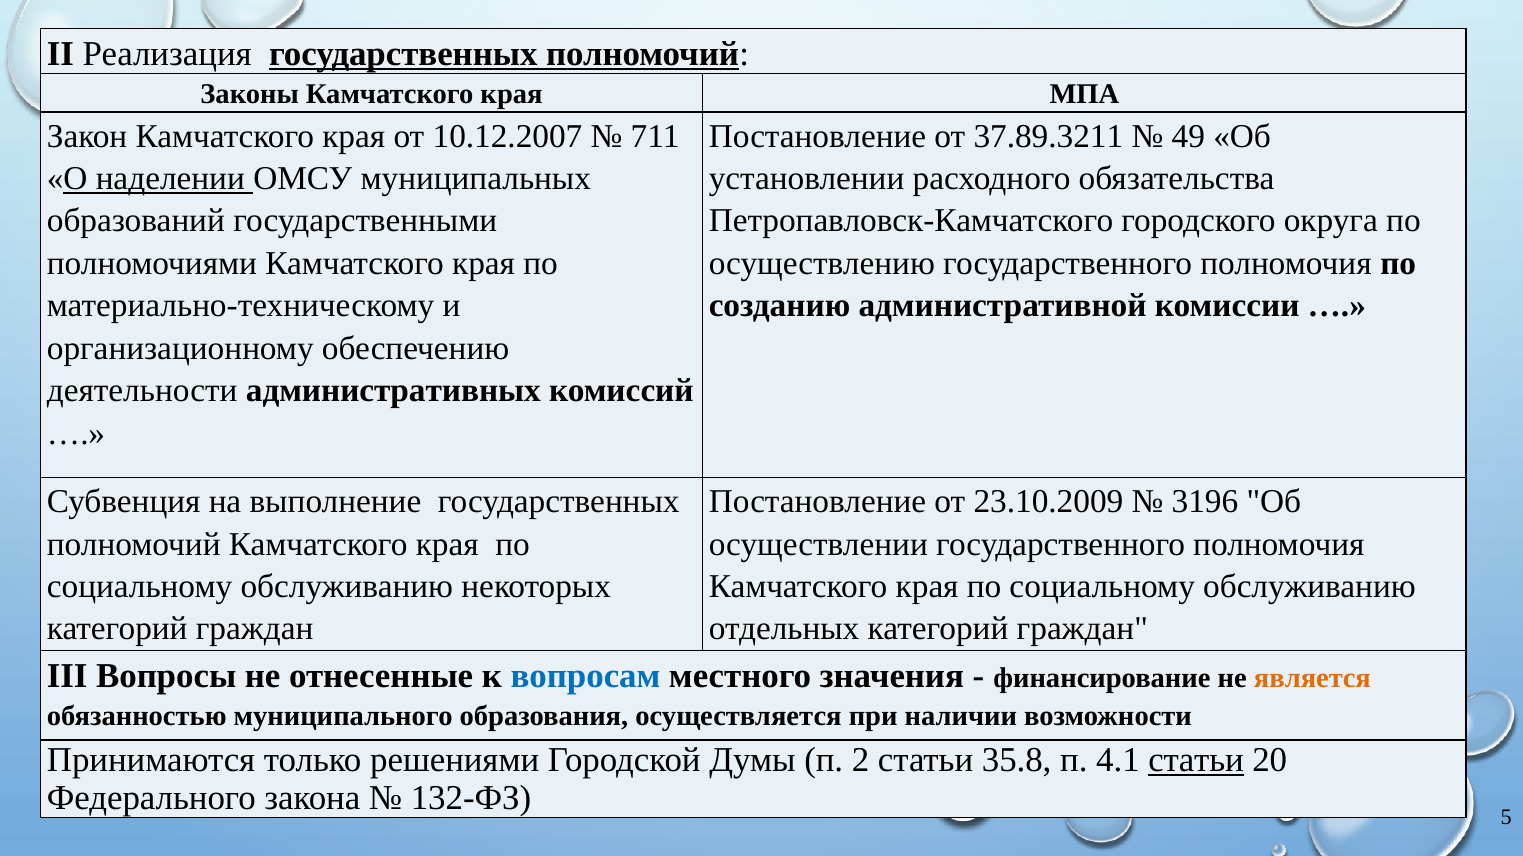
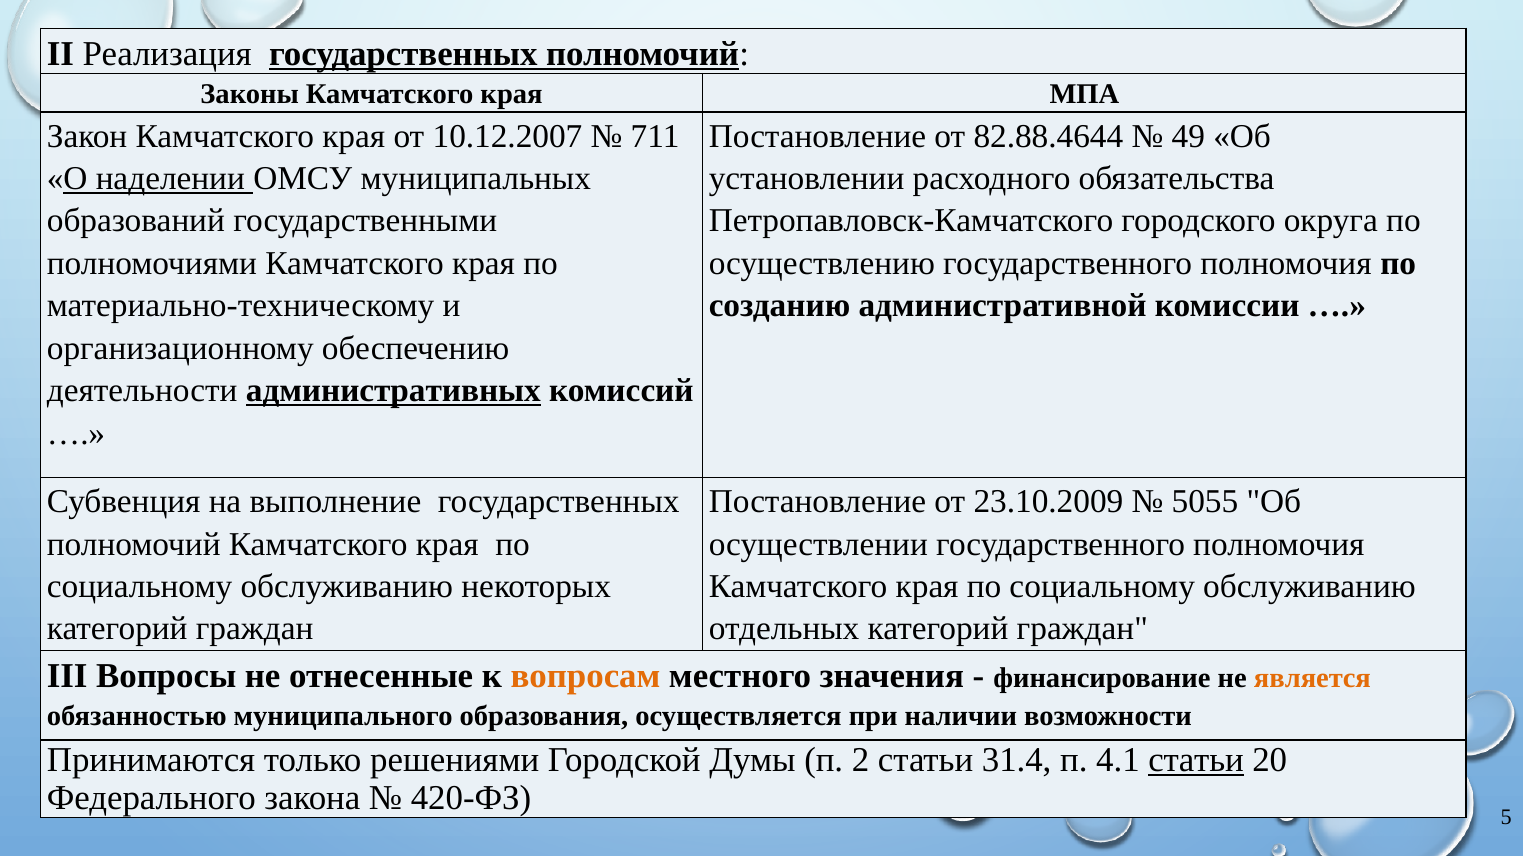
37.89.3211: 37.89.3211 -> 82.88.4644 (1048, 136)
административных underline: none -> present (393, 391)
3196: 3196 -> 5055 (1205, 502)
вопросам colour: blue -> orange (586, 676)
35.8: 35.8 -> 31.4 (1017, 760)
132-ФЗ: 132-ФЗ -> 420-ФЗ (471, 799)
